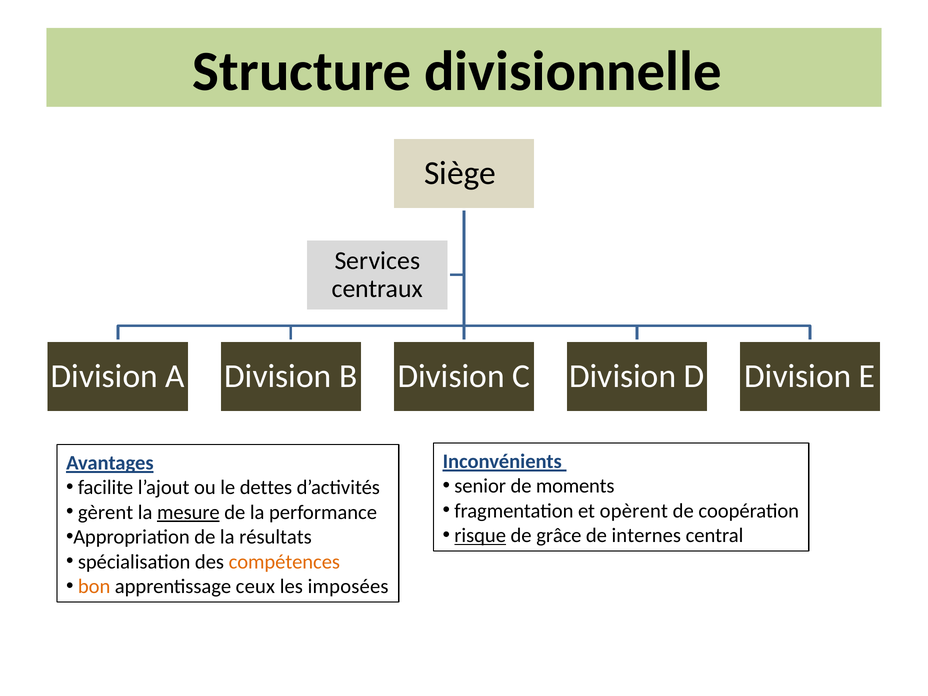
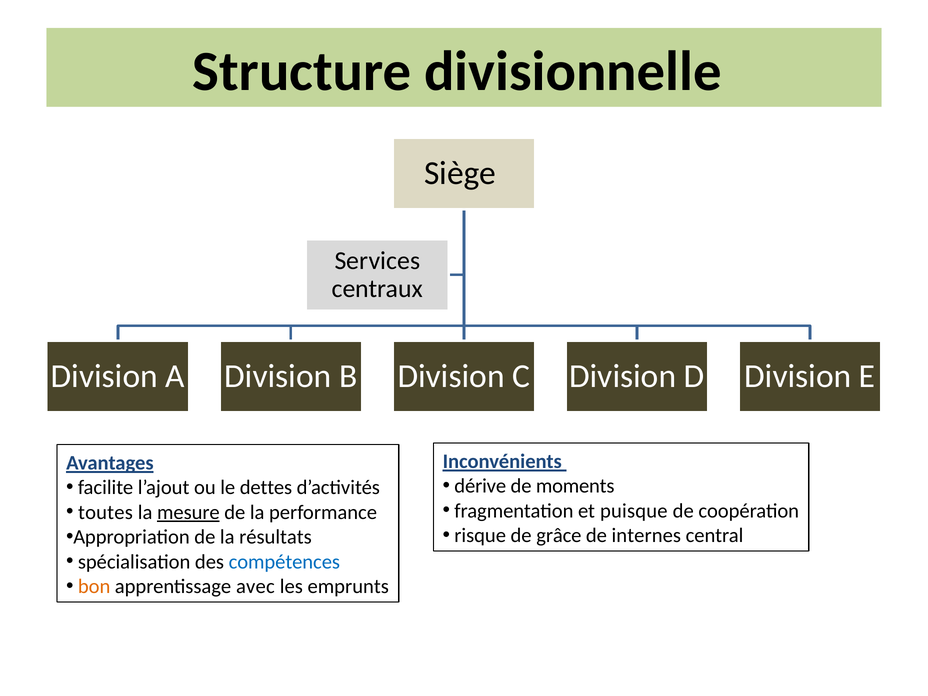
senior: senior -> dérive (480, 486)
opèrent: opèrent -> puisque (634, 511)
gèrent: gèrent -> toutes (105, 512)
risque underline: present -> none (480, 536)
compétences colour: orange -> blue (284, 562)
ceux: ceux -> avec (255, 586)
imposées: imposées -> emprunts (348, 586)
